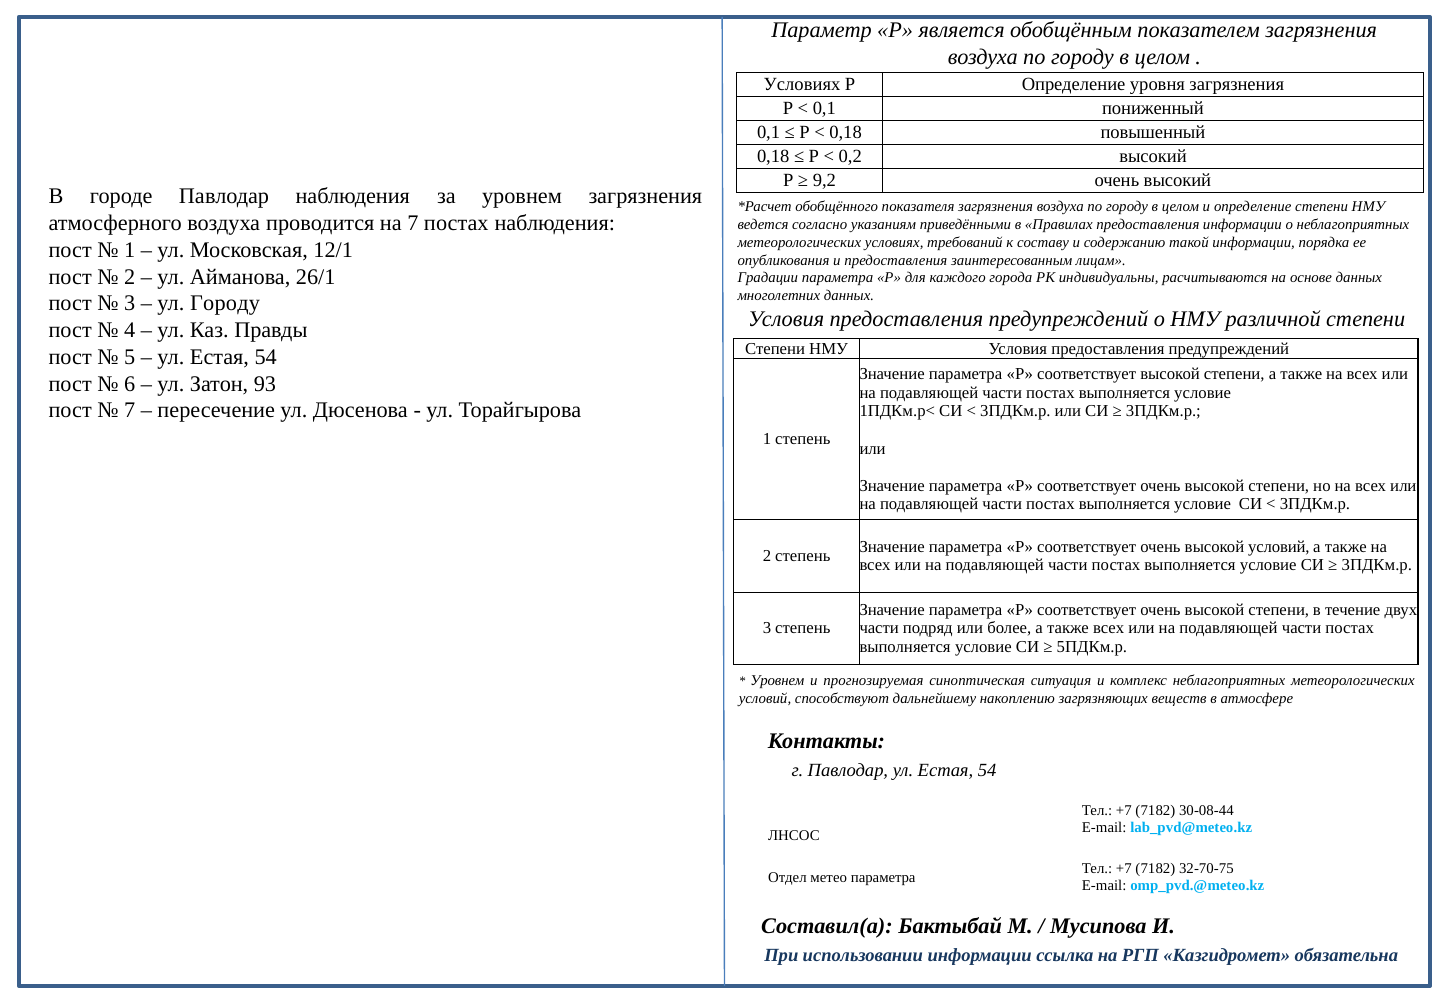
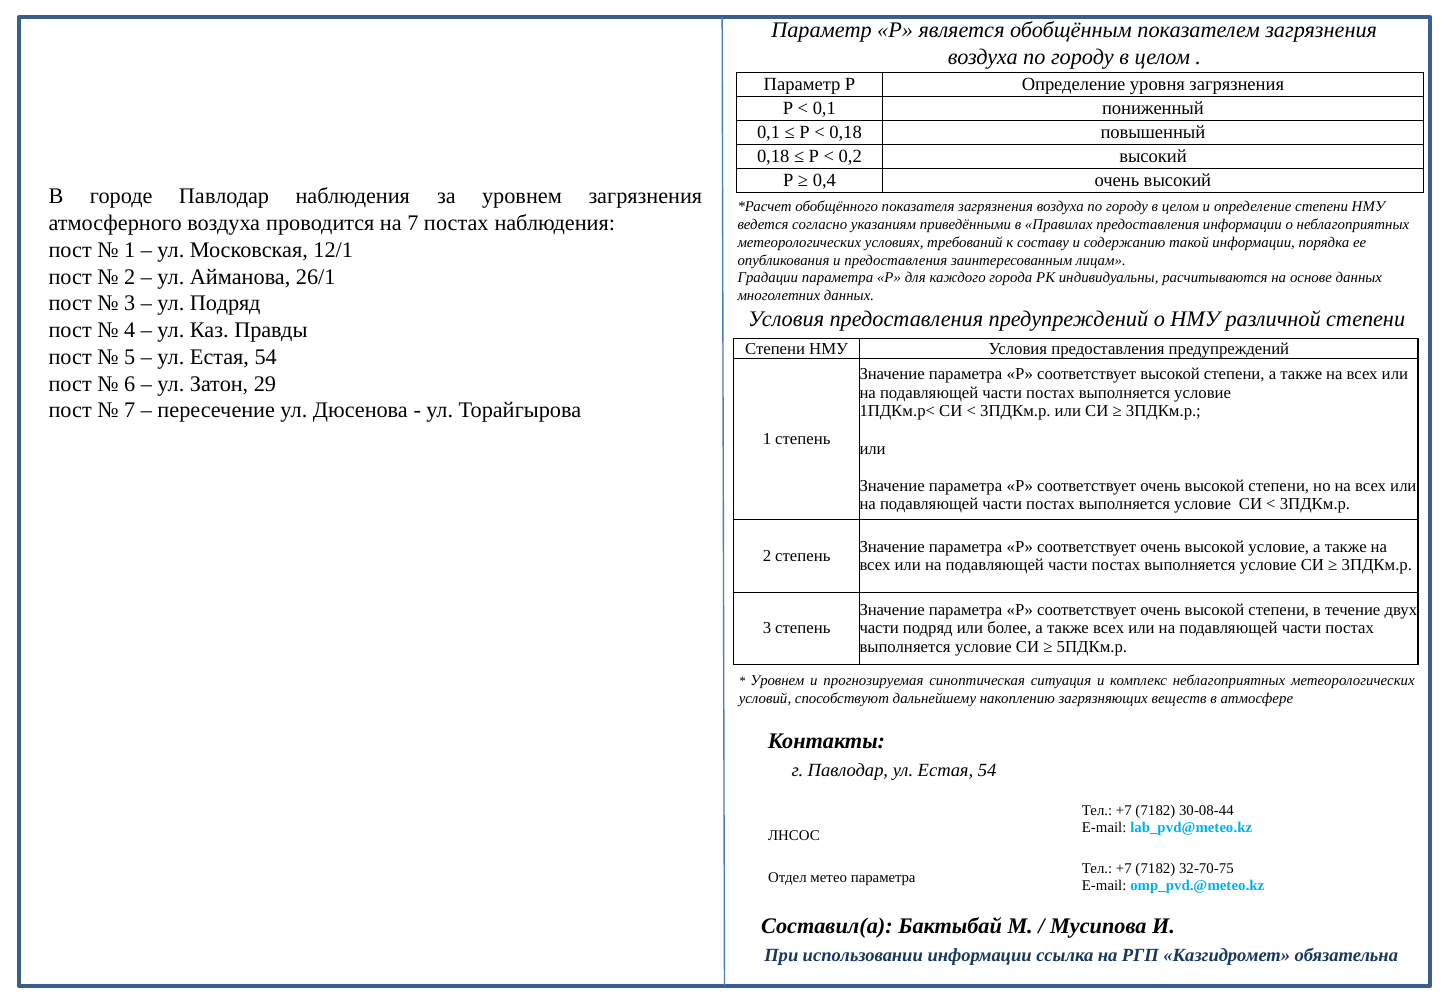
Условиях: Условиях -> Параметр (802, 85)
9,2: 9,2 -> 0,4 (824, 180)
ул Городу: Городу -> Подряд (225, 303)
93: 93 -> 29 (265, 384)
высокой условий: условий -> условие (1279, 547)
